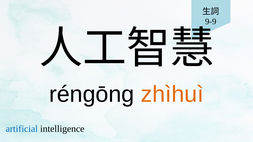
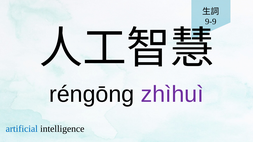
zhìhuì colour: orange -> purple (172, 95)
